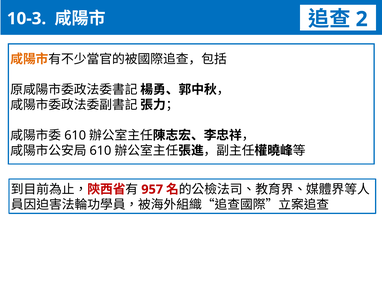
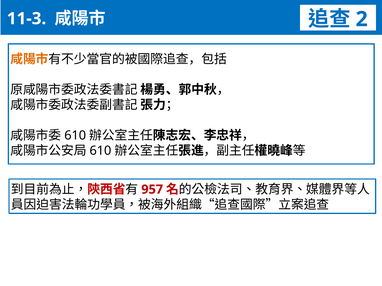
10-3: 10-3 -> 11-3 (27, 19)
